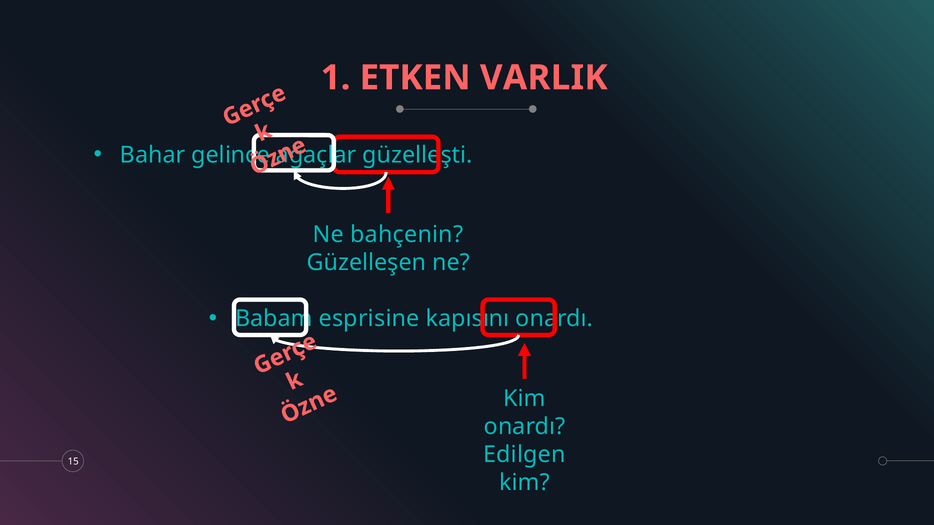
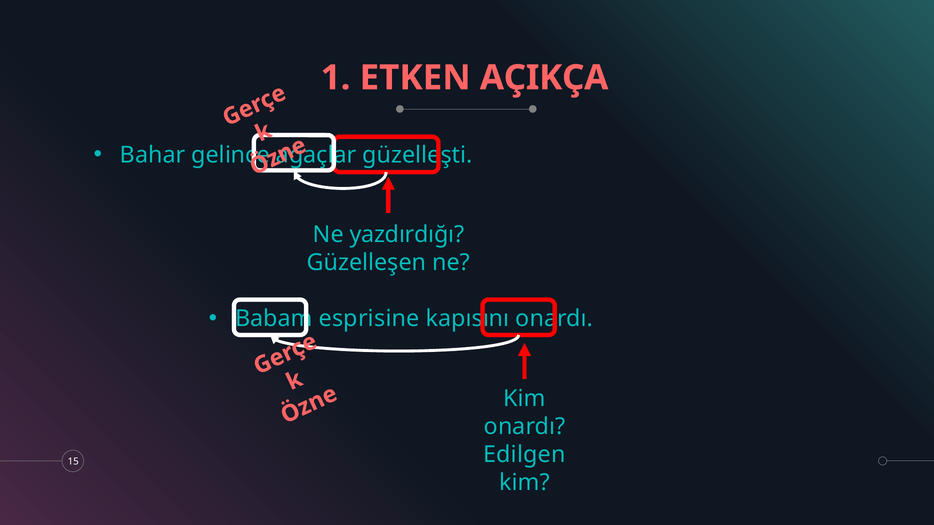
VARLIK: VARLIK -> AÇIKÇA (544, 78)
bahçenin: bahçenin -> yazdırdığı (407, 235)
